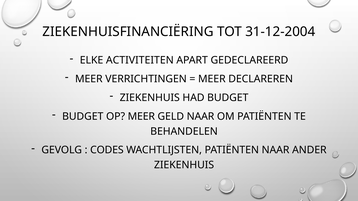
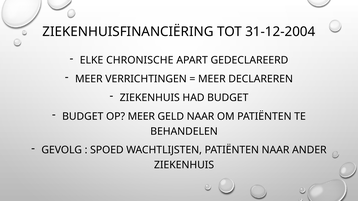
ACTIVITEITEN: ACTIVITEITEN -> CHRONISCHE (140, 60)
CODES: CODES -> SPOED (107, 150)
